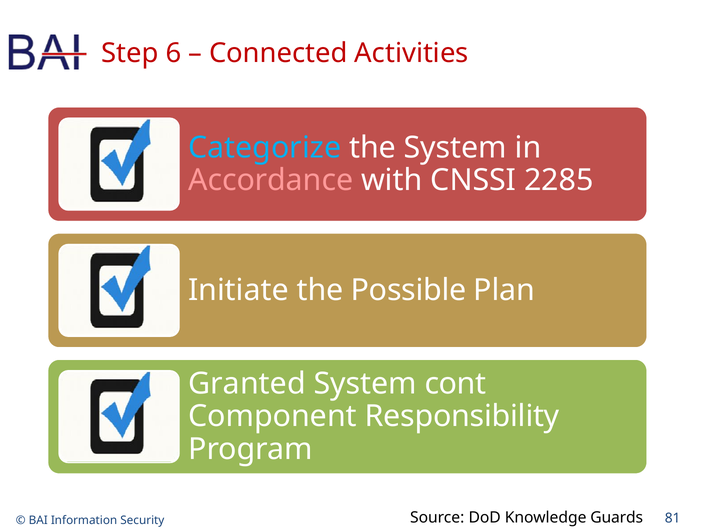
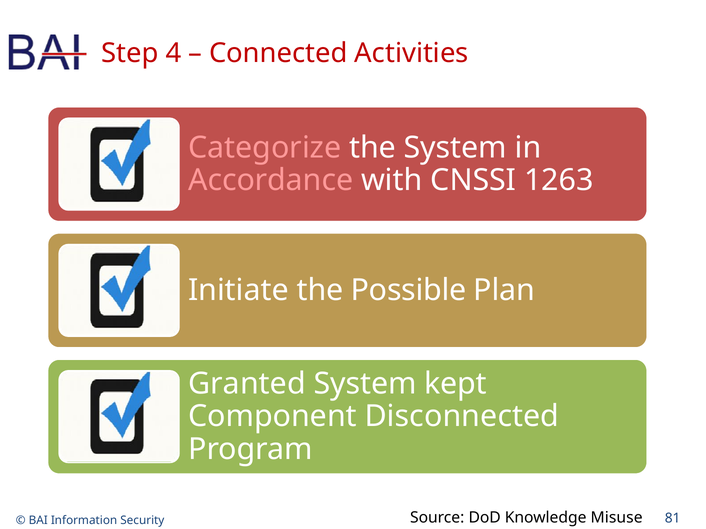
6: 6 -> 4 (173, 53)
Categorize colour: light blue -> pink (265, 148)
2285: 2285 -> 1263 (559, 181)
cont: cont -> kept (455, 384)
Responsibility: Responsibility -> Disconnected (462, 417)
Guards: Guards -> Misuse (617, 518)
